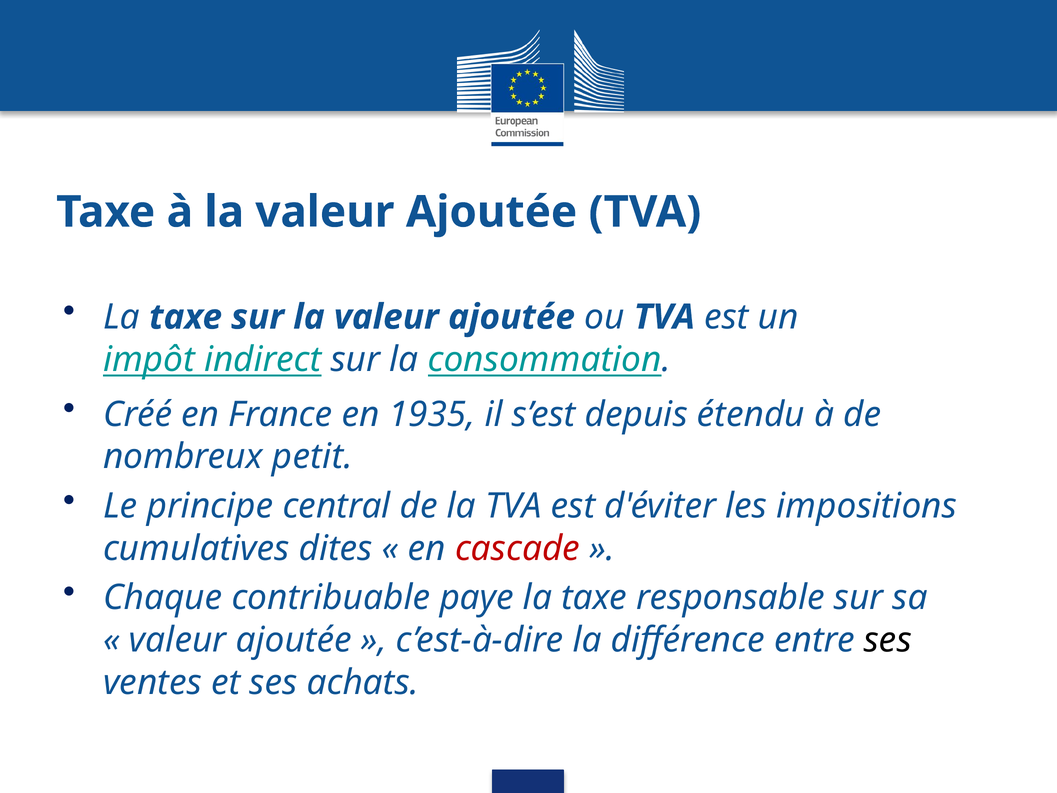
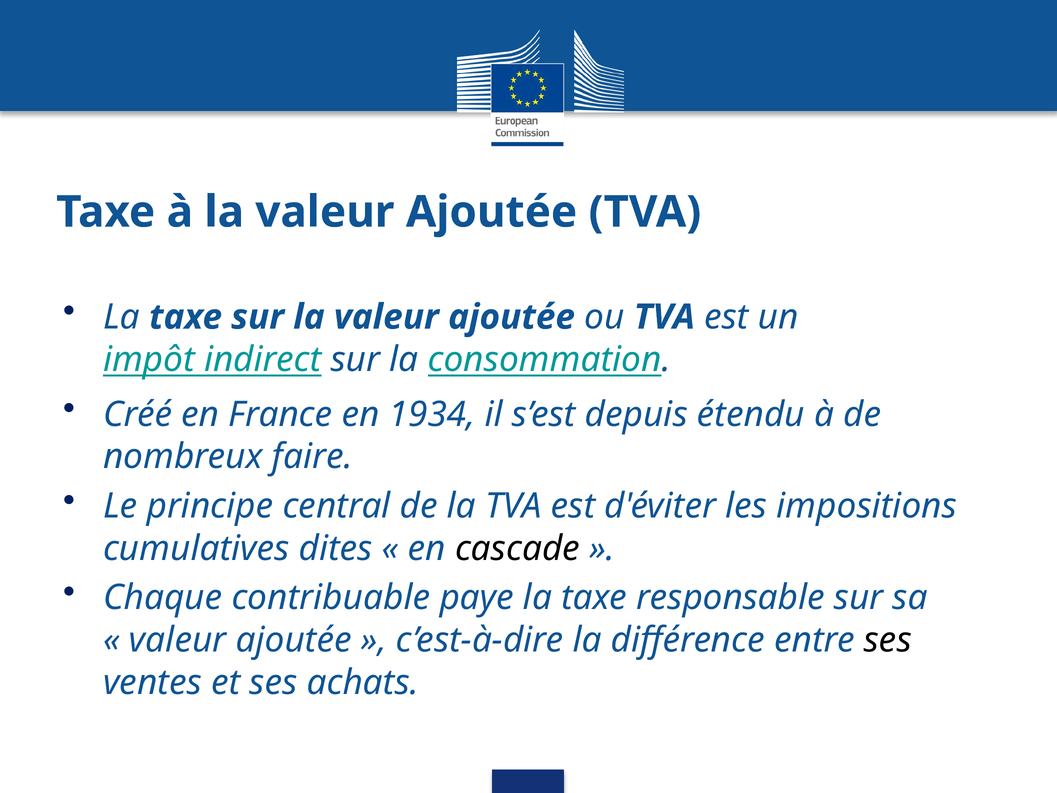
1935: 1935 -> 1934 (432, 414)
petit: petit -> faire (312, 457)
cascade colour: red -> black (518, 548)
